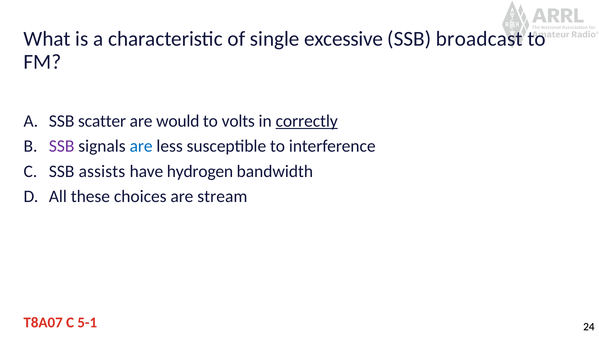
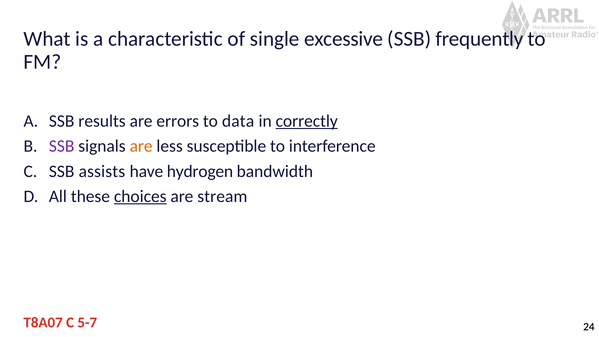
broadcast: broadcast -> frequently (479, 39)
scatter: scatter -> results (102, 121)
would: would -> errors (178, 121)
volts: volts -> data (238, 121)
are colour: blue -> orange (141, 146)
choices underline: none -> present (140, 196)
5-1: 5-1 -> 5-7 (87, 323)
